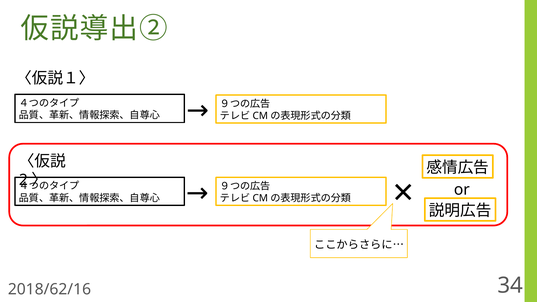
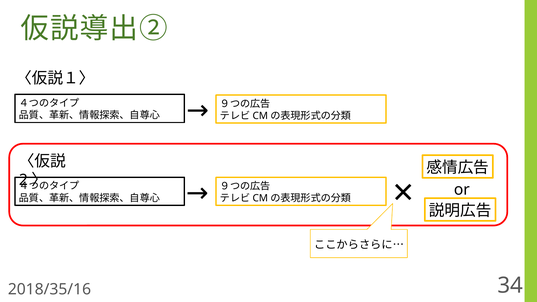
2018/62/16: 2018/62/16 -> 2018/35/16 (49, 289)
